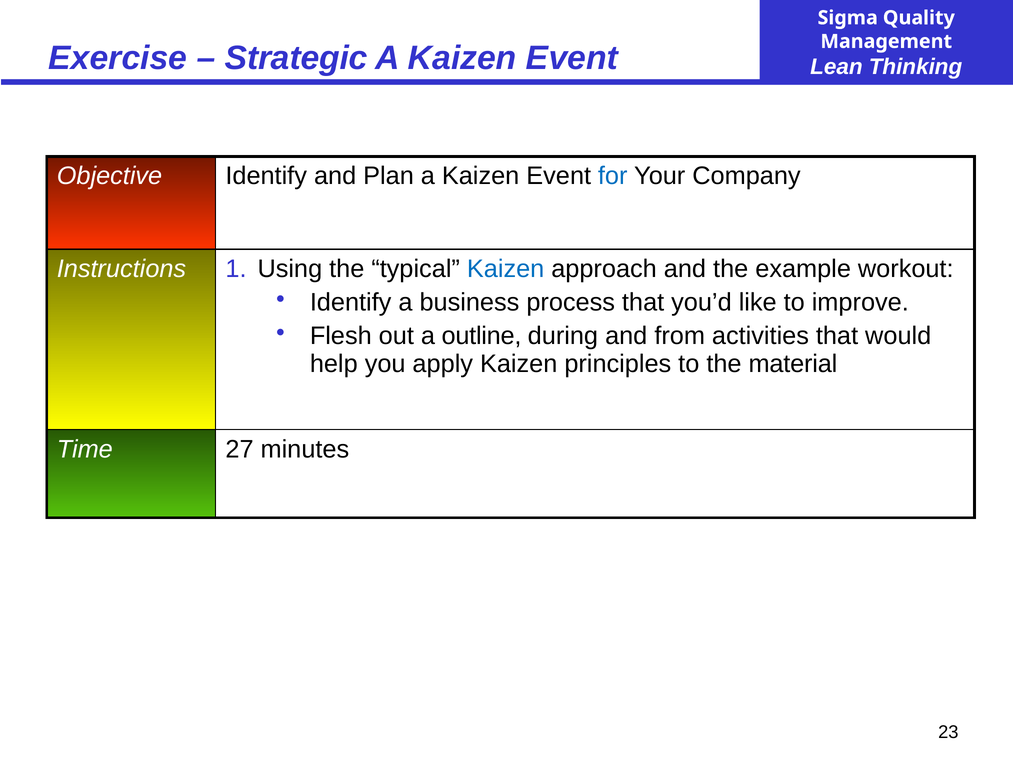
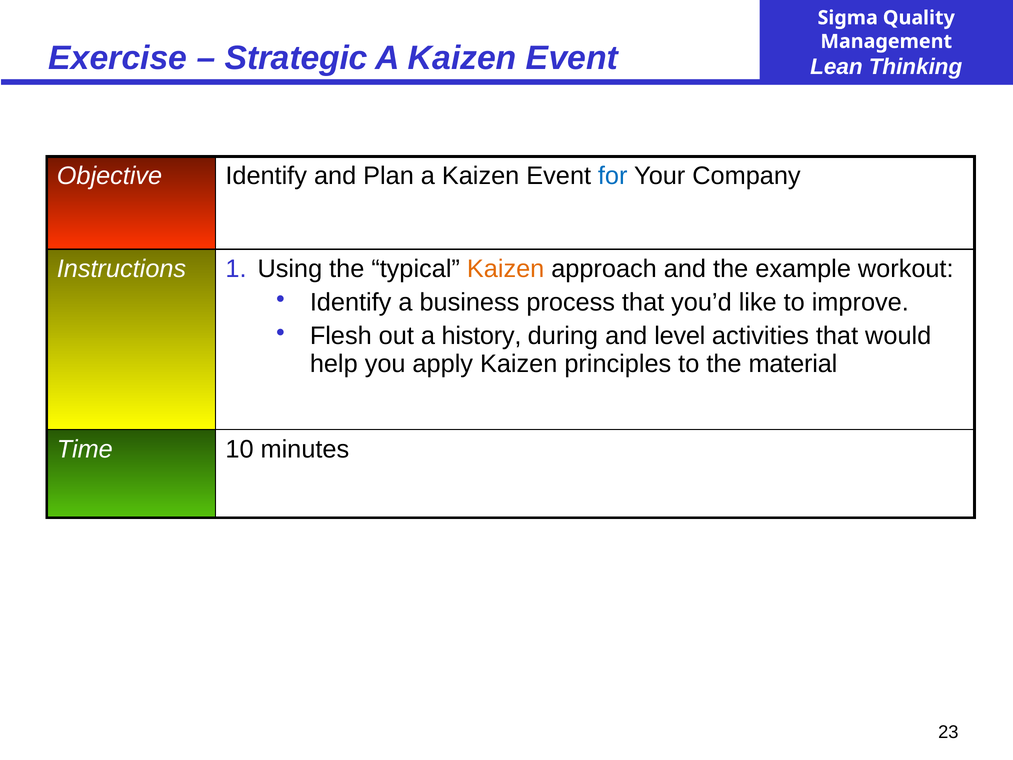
Kaizen colour: blue -> orange (506, 269)
outline: outline -> history (481, 336)
from: from -> level (680, 336)
27: 27 -> 10 (240, 449)
